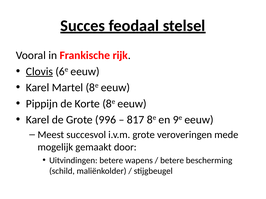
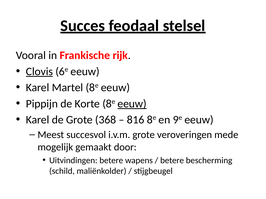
eeuw underline: none -> present (132, 104)
996: 996 -> 368 (106, 120)
817: 817 -> 816 (136, 120)
